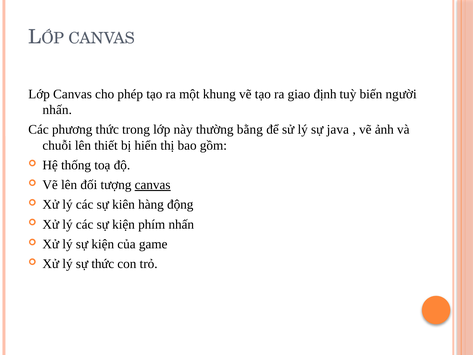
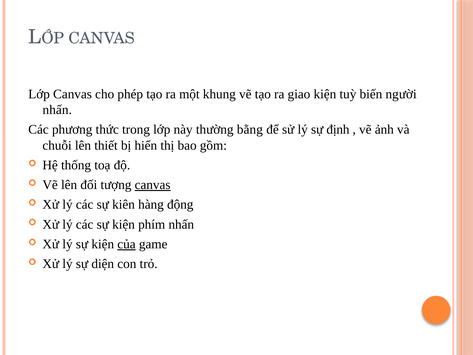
giao định: định -> kiện (325, 94)
java: java -> định (338, 129)
của underline: none -> present (127, 244)
sự thức: thức -> diện (103, 264)
